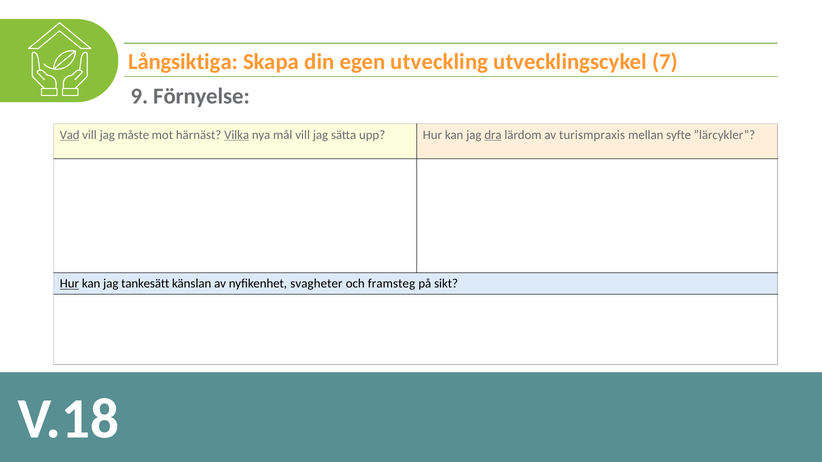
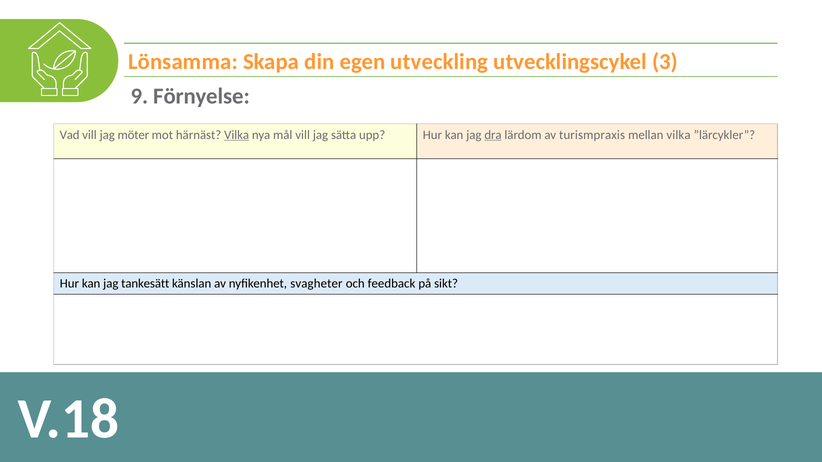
Långsiktiga: Långsiktiga -> Lönsamma (183, 62)
7: 7 -> 3 (665, 62)
Vad underline: present -> none (70, 135)
måste: måste -> möter (133, 135)
mellan syfte: syfte -> vilka (679, 135)
Hur underline: present -> none (69, 284)
framsteg: framsteg -> feedback (392, 284)
